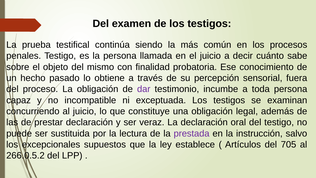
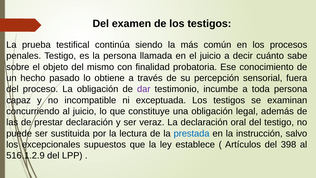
prestada colour: purple -> blue (192, 133)
705: 705 -> 398 (289, 144)
266.0.5.2: 266.0.5.2 -> 516.1.2.9 (25, 155)
